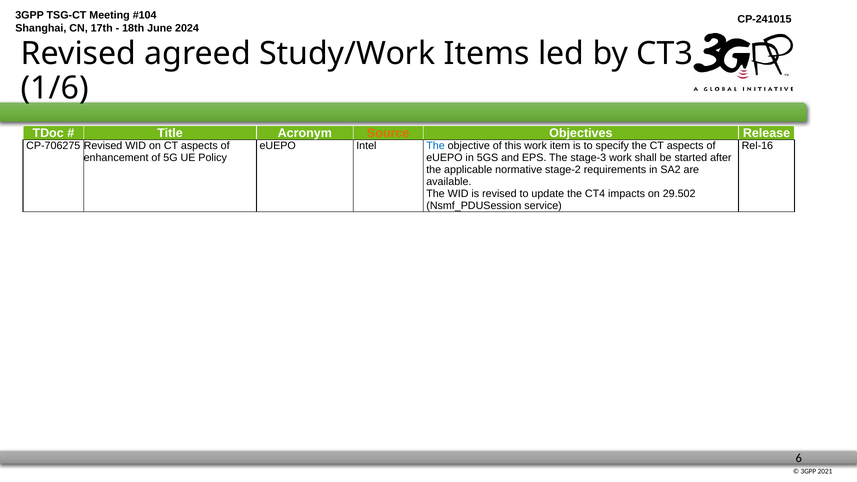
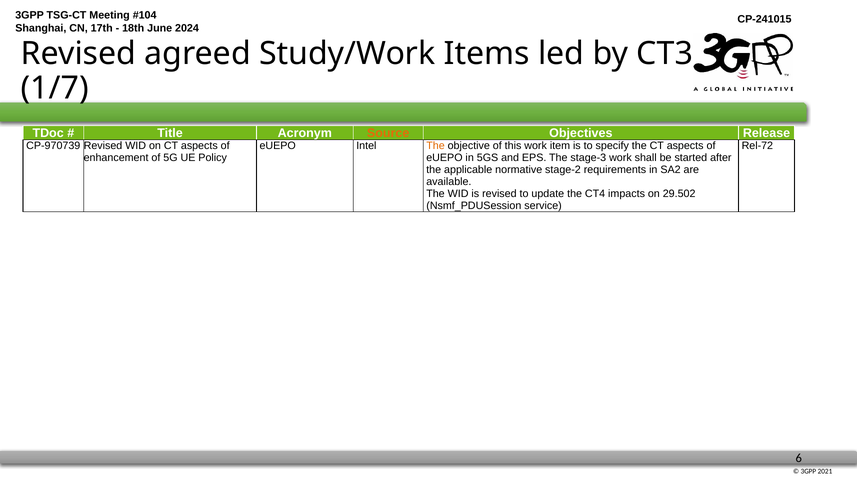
1/6: 1/6 -> 1/7 (55, 88)
CP-706275: CP-706275 -> CP-970739 (53, 146)
The colour: blue -> orange (436, 146)
Rel-16: Rel-16 -> Rel-72 (757, 146)
